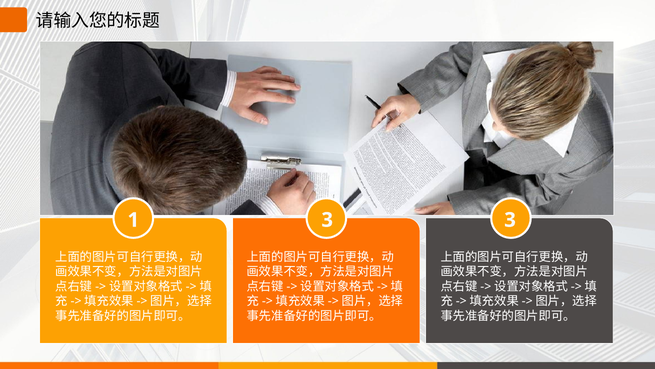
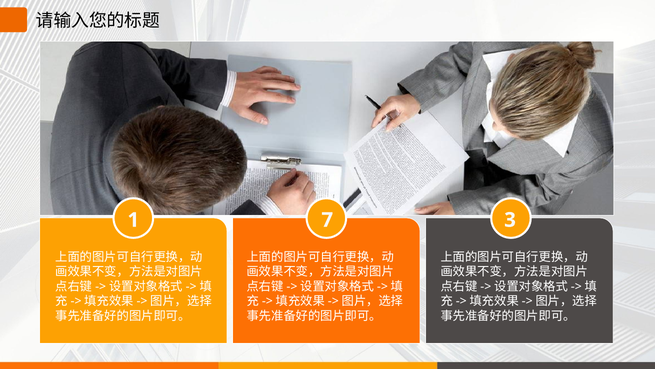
1 3: 3 -> 7 (327, 220)
